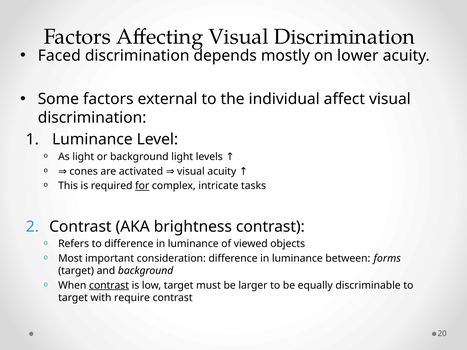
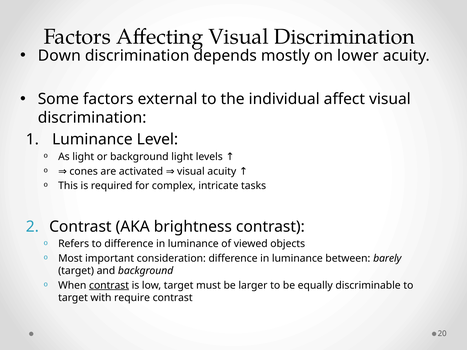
Faced: Faced -> Down (59, 56)
for underline: present -> none (142, 186)
forms: forms -> barely (387, 259)
